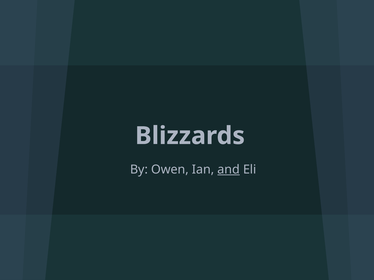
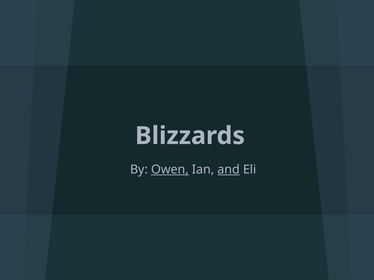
Owen underline: none -> present (170, 170)
